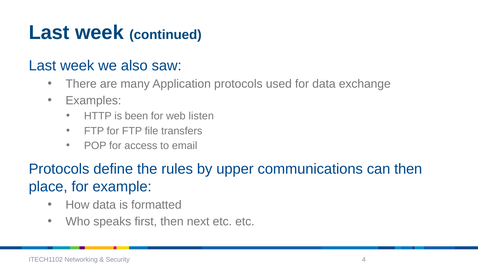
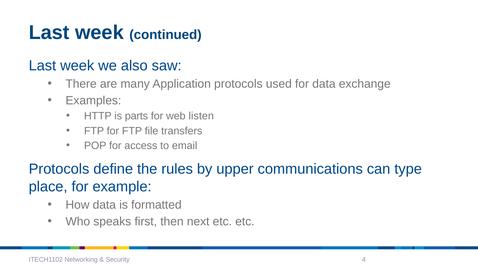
been: been -> parts (136, 116)
can then: then -> type (408, 169)
